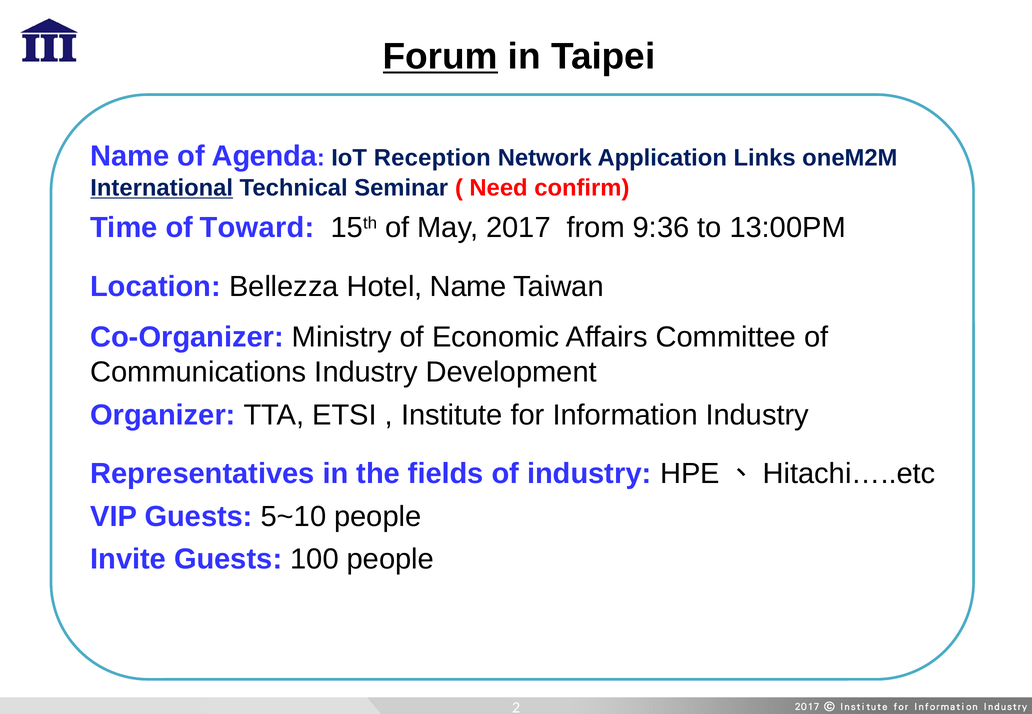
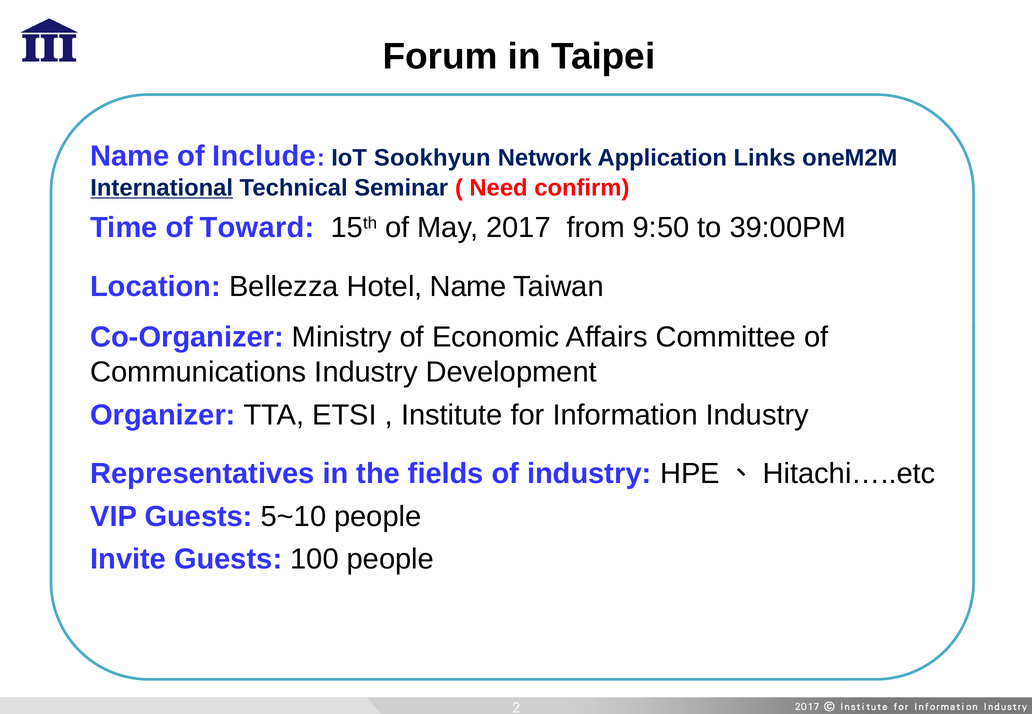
Forum underline: present -> none (440, 56)
Agenda: Agenda -> Include (264, 157)
Reception: Reception -> Sookhyun (432, 158)
9:36: 9:36 -> 9:50 (661, 228)
13:00PM: 13:00PM -> 39:00PM (788, 228)
